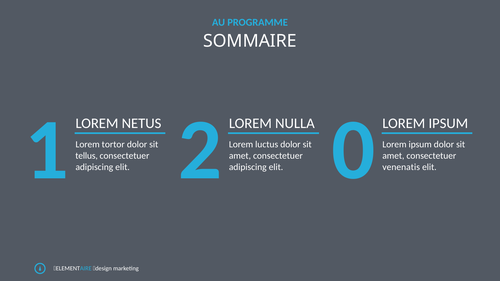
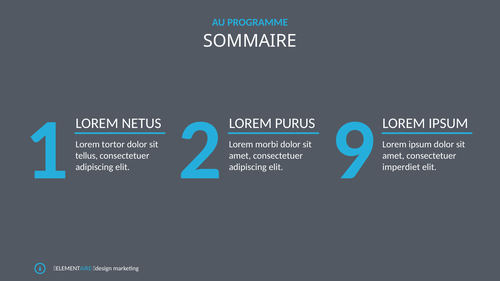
luctus: luctus -> morbi (267, 145)
NULLA: NULLA -> PURUS (295, 124)
0: 0 -> 9 (353, 150)
venenatis: venenatis -> imperdiet (401, 167)
